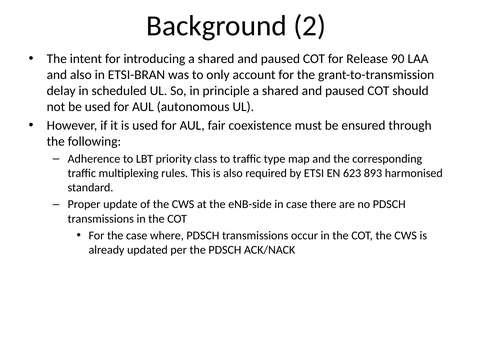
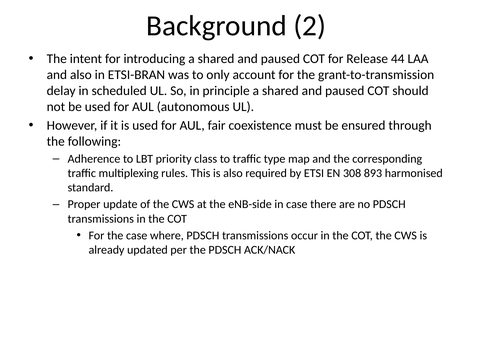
90: 90 -> 44 (398, 59)
623: 623 -> 308 (352, 173)
